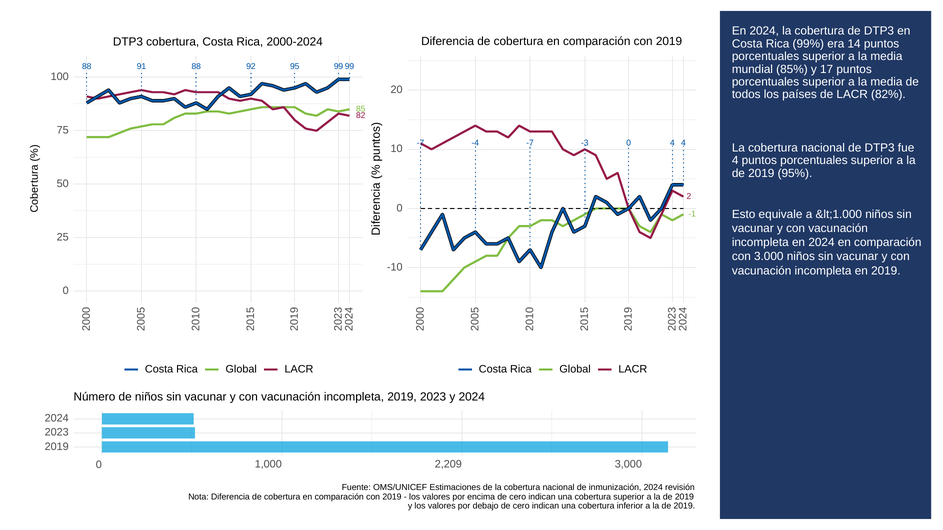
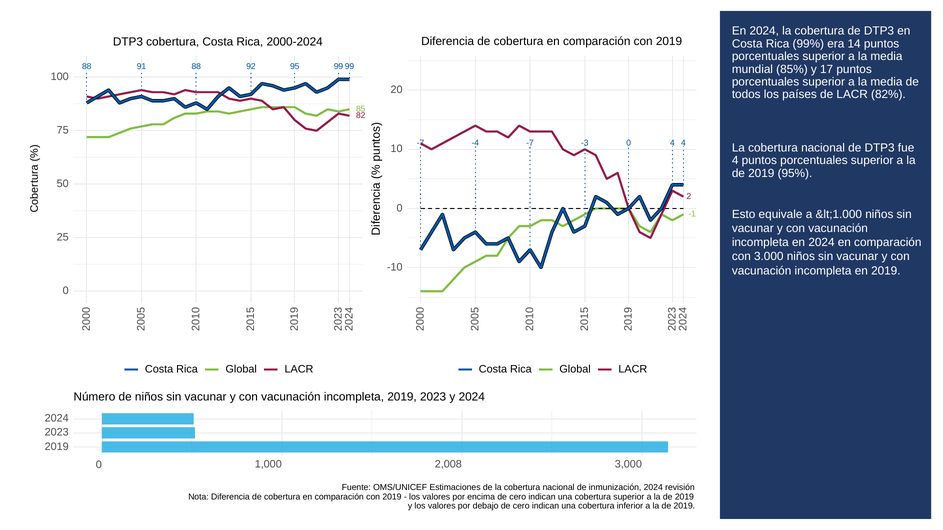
2,209: 2,209 -> 2,008 (448, 464)
